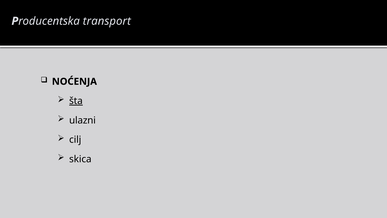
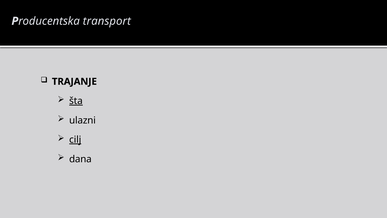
NOĆENJA: NOĆENJA -> TRAJANJE (74, 81)
cilj underline: none -> present (75, 139)
skica: skica -> dana (80, 159)
